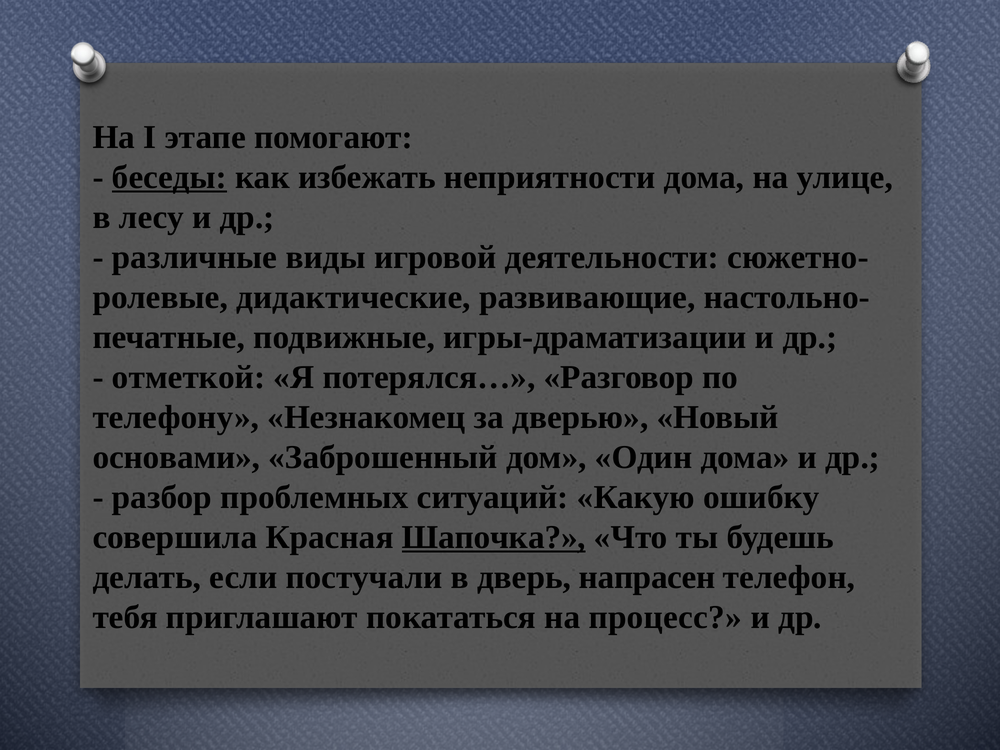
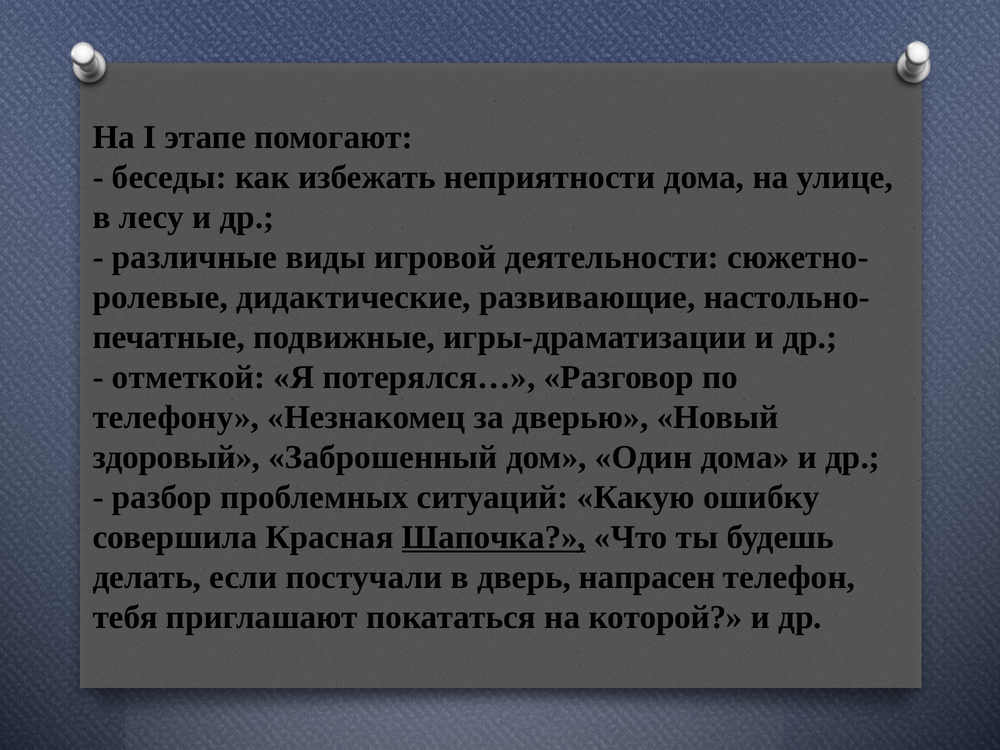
беседы underline: present -> none (169, 177)
основами: основами -> здоровый (176, 457)
процесс: процесс -> которой (666, 617)
